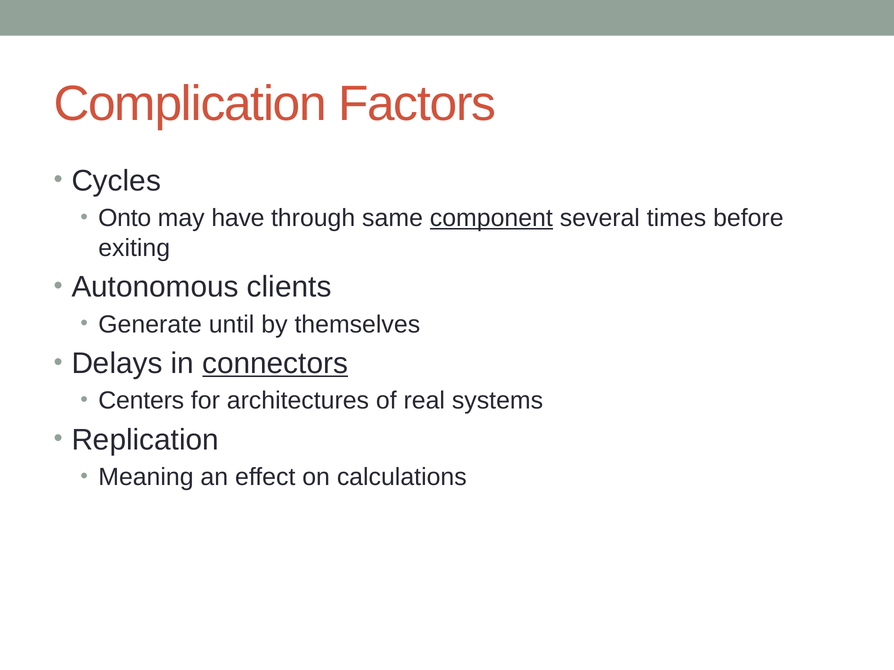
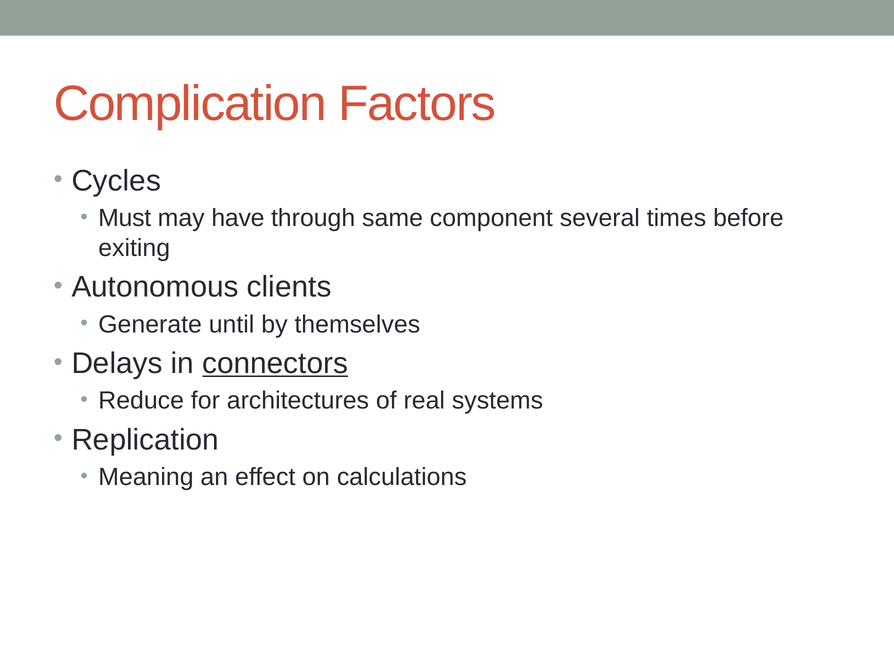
Onto: Onto -> Must (125, 218)
component underline: present -> none (491, 218)
Centers: Centers -> Reduce (141, 401)
